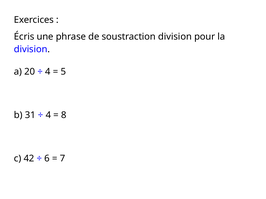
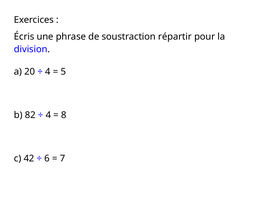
soustraction division: division -> répartir (175, 37)
31: 31 -> 82 (30, 115)
